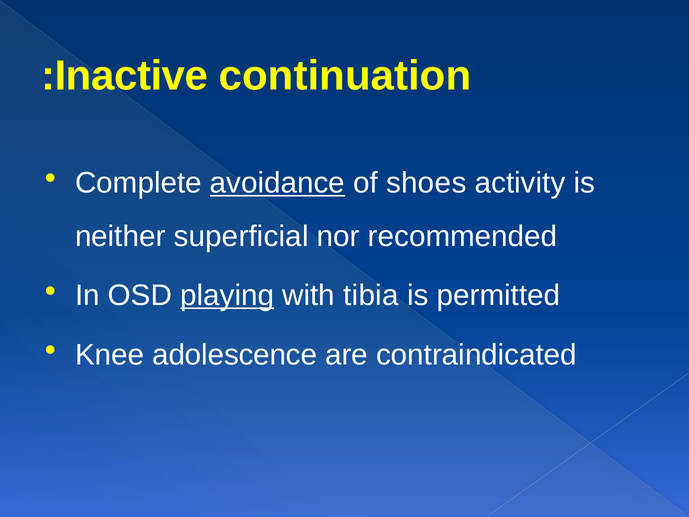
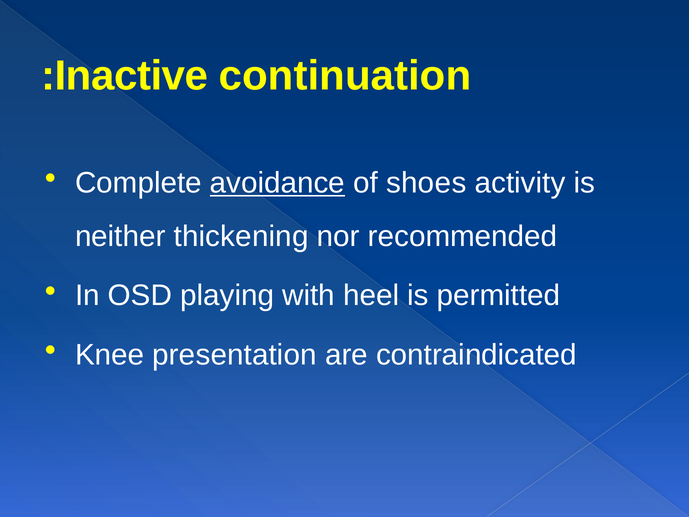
superficial: superficial -> thickening (241, 236)
playing underline: present -> none (227, 295)
tibia: tibia -> heel (371, 295)
adolescence: adolescence -> presentation (235, 355)
